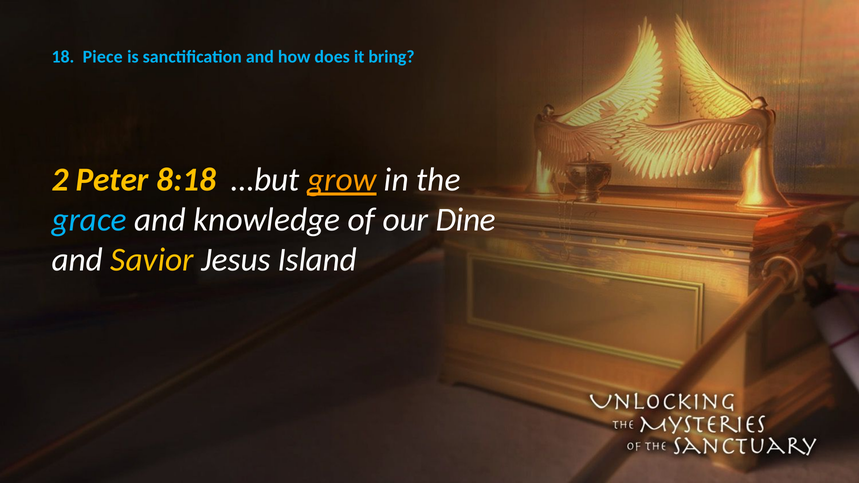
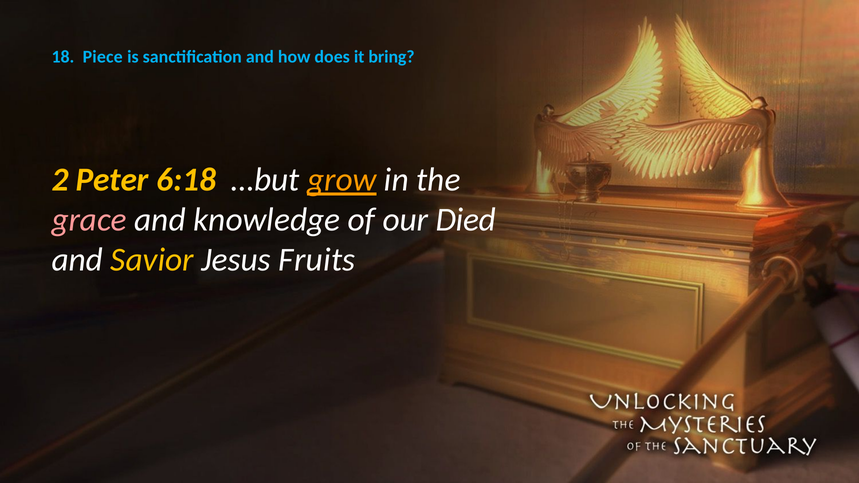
8:18: 8:18 -> 6:18 (186, 180)
grace colour: light blue -> pink (89, 220)
Dine: Dine -> Died (466, 220)
Island: Island -> Fruits (317, 260)
